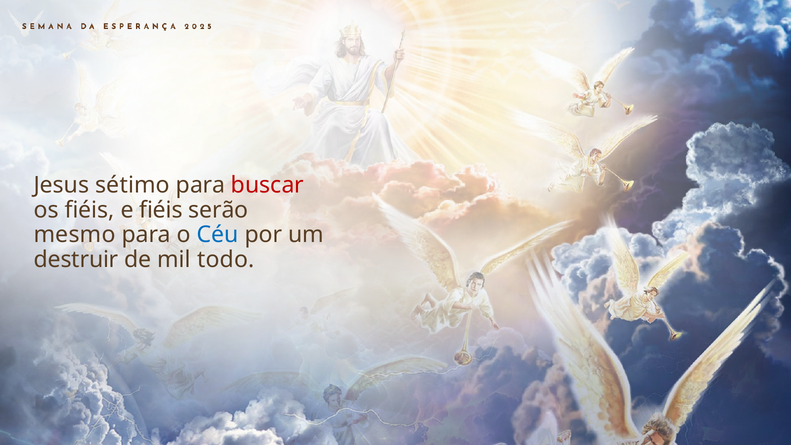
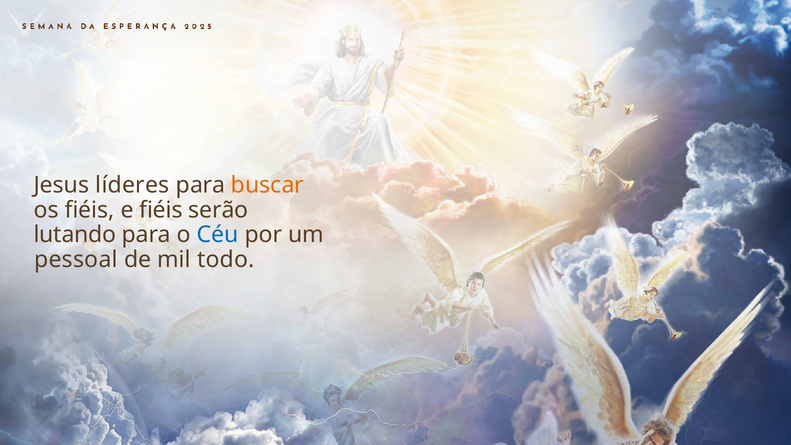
sétimo: sétimo -> líderes (132, 185)
buscar colour: red -> orange (267, 185)
mesmo: mesmo -> lutando (75, 235)
destruir: destruir -> pessoal (76, 260)
